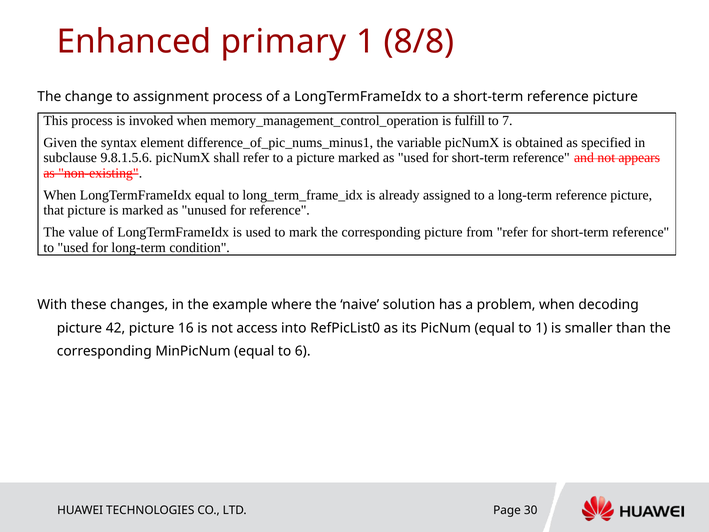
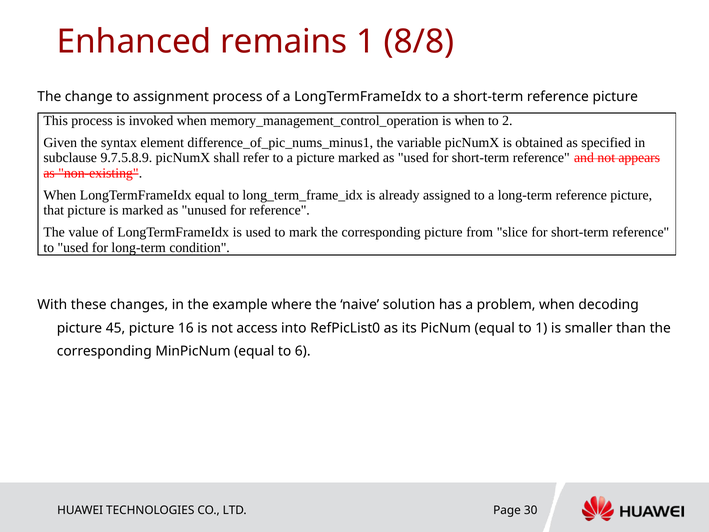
primary: primary -> remains (284, 42)
is fulfill: fulfill -> when (470, 121)
7: 7 -> 2 (507, 121)
9.8.1.5.6: 9.8.1.5.6 -> 9.7.5.8.9 (126, 158)
from refer: refer -> slice (512, 232)
42: 42 -> 45 (116, 328)
